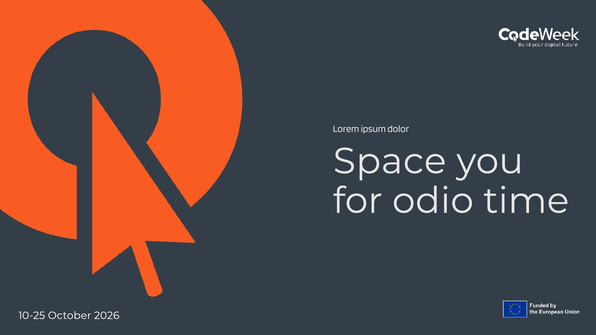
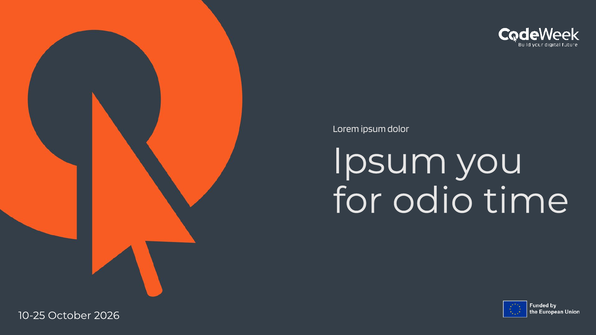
Space: Space -> Ipsum (390, 161)
